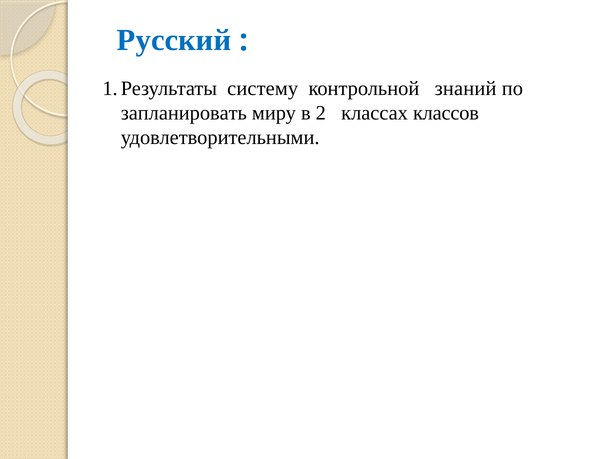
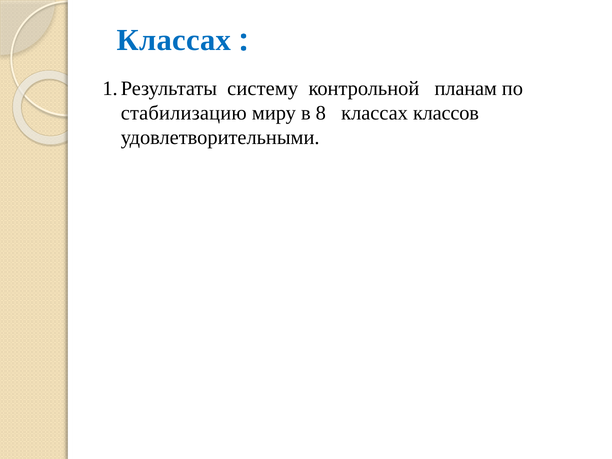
Русский: Русский -> Классах (174, 40)
знаний: знаний -> планам (466, 88)
запланировать: запланировать -> стабилизацию (184, 113)
2: 2 -> 8 (321, 113)
